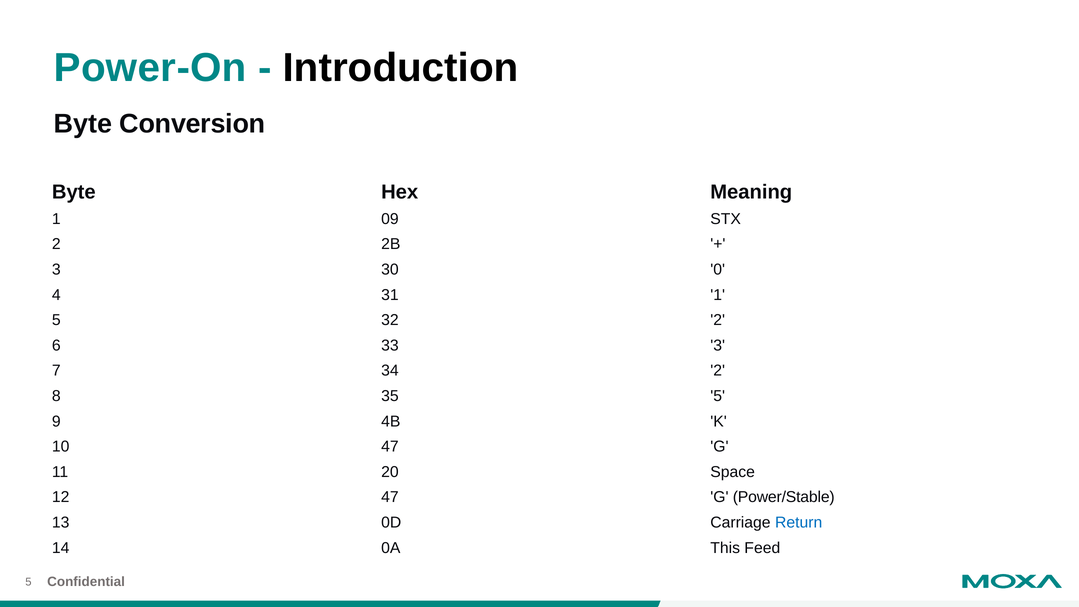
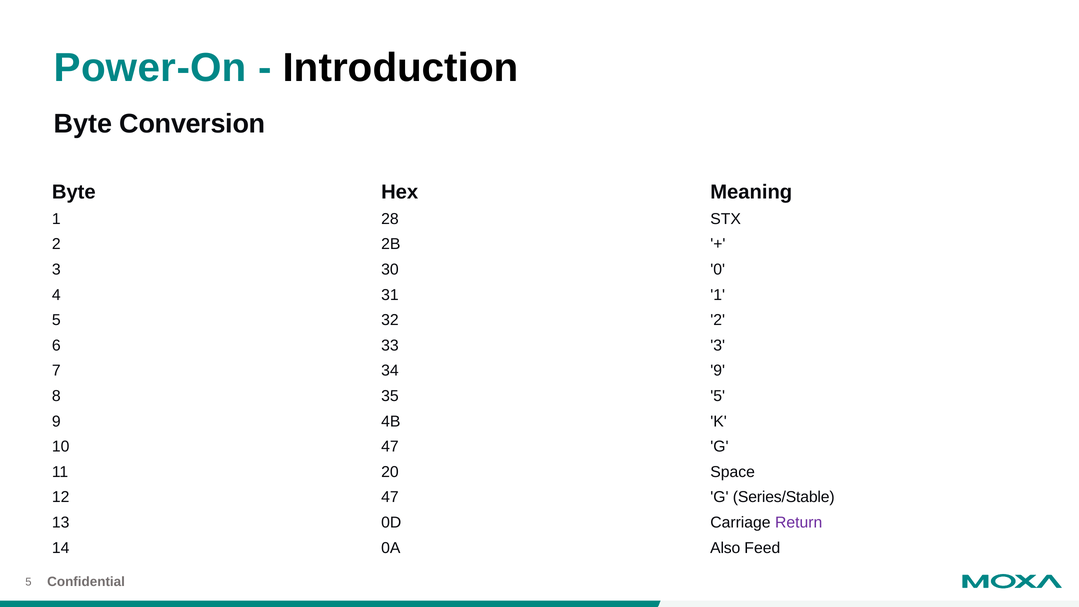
09: 09 -> 28 (390, 219)
34 2: 2 -> 9 (718, 371)
Power/Stable: Power/Stable -> Series/Stable (784, 497)
Return colour: blue -> purple (799, 522)
This: This -> Also (725, 548)
